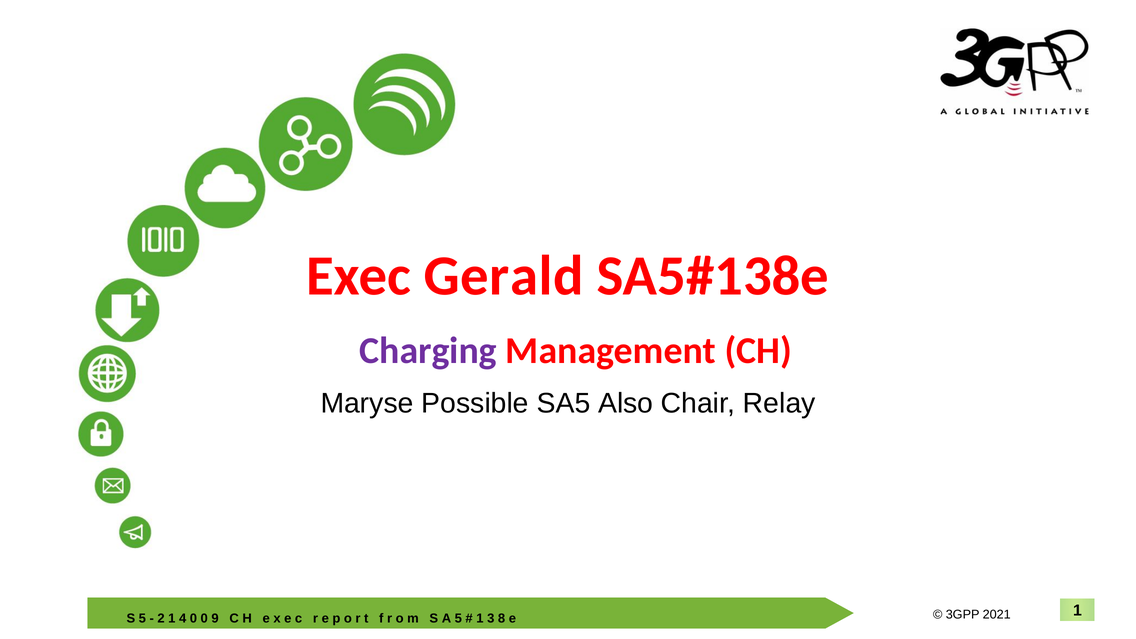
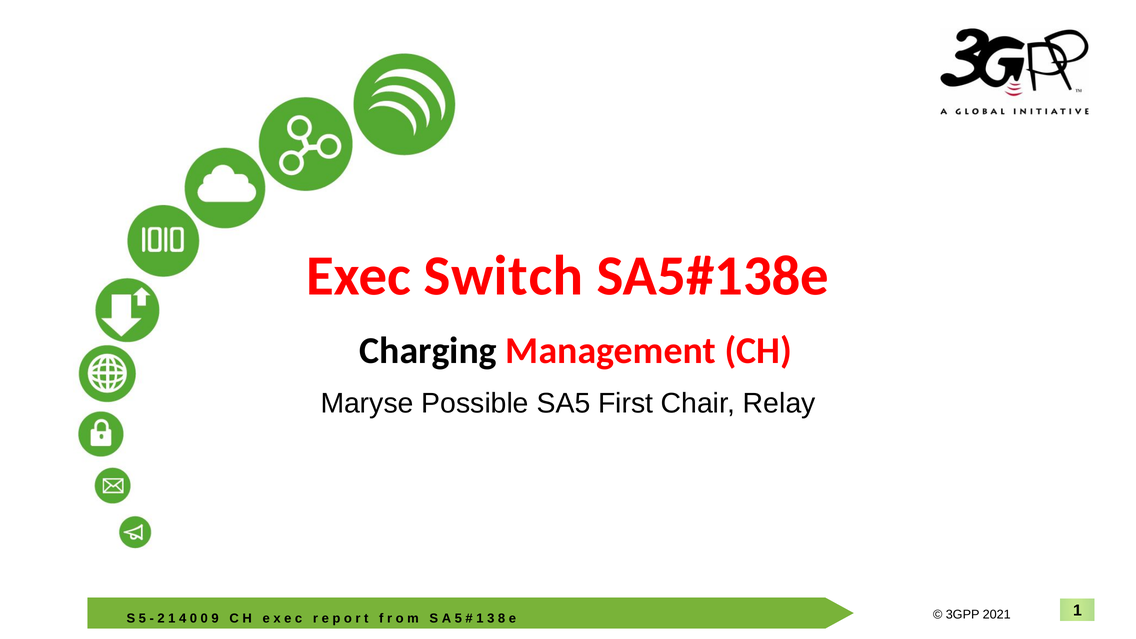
Gerald: Gerald -> Switch (504, 276)
Charging colour: purple -> black (428, 351)
Also: Also -> First (626, 403)
